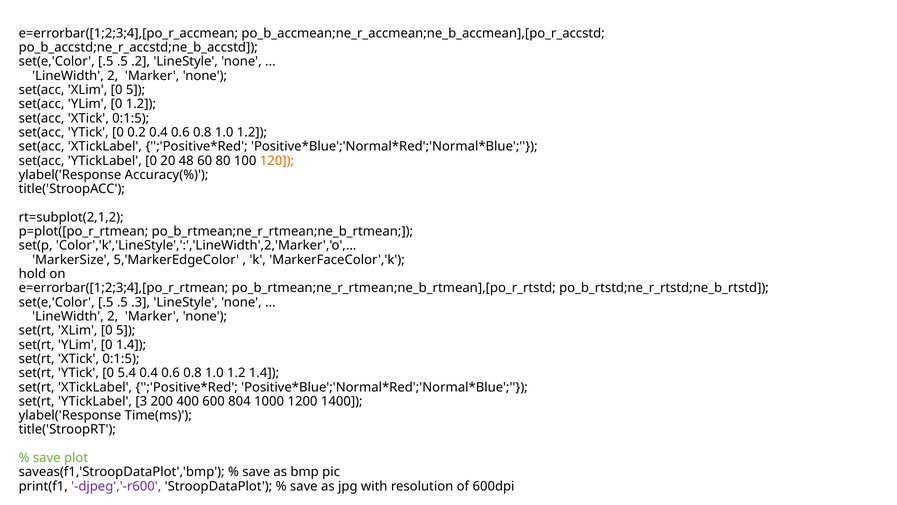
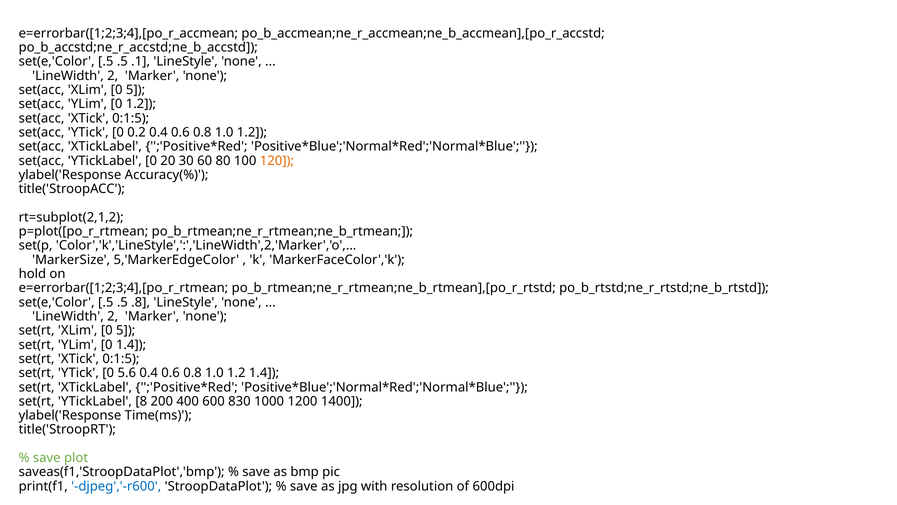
.2: .2 -> .1 (141, 62)
48: 48 -> 30 (186, 161)
.3: .3 -> .8 (141, 302)
5.4: 5.4 -> 5.6 (127, 373)
3: 3 -> 8 (141, 401)
804: 804 -> 830 (239, 401)
djpeg','-r600 colour: purple -> blue (116, 486)
